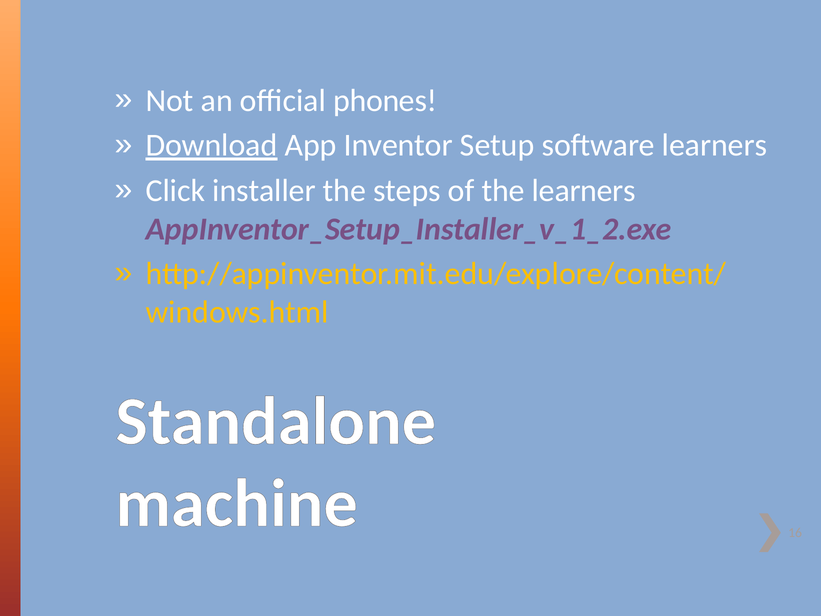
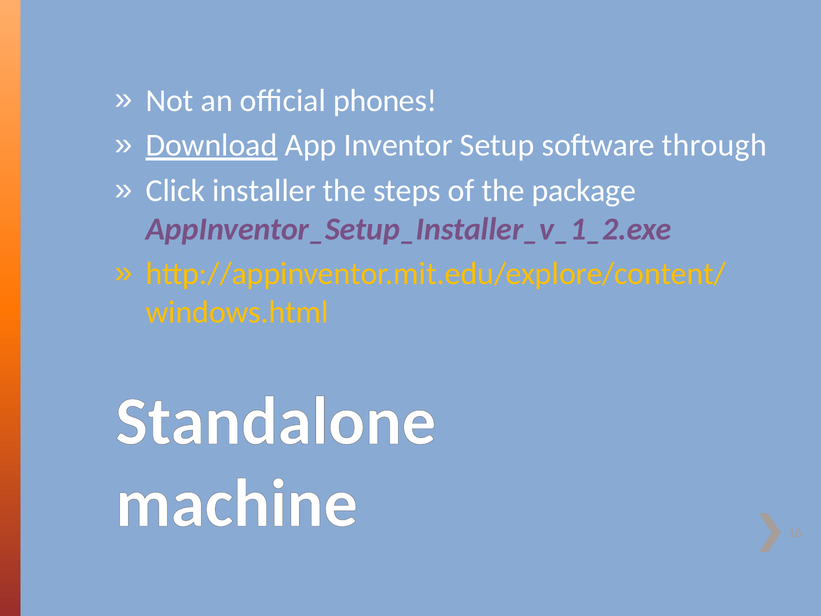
software learners: learners -> through (714, 145)
the learners: learners -> package (584, 191)
